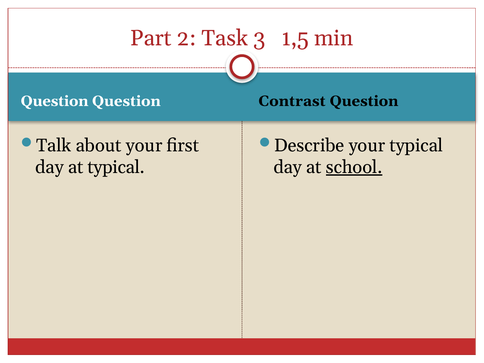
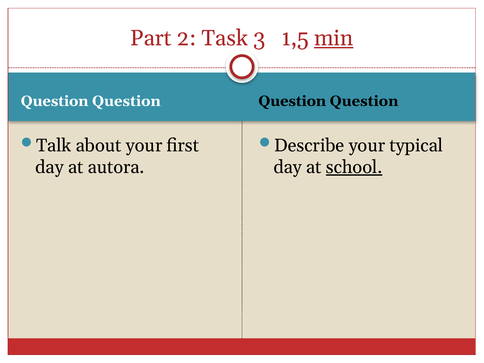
min underline: none -> present (334, 38)
Contrast: Contrast -> Question (292, 101)
at typical: typical -> autora (116, 167)
